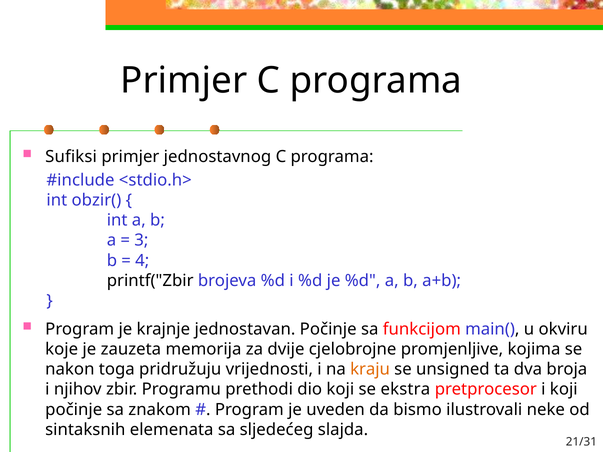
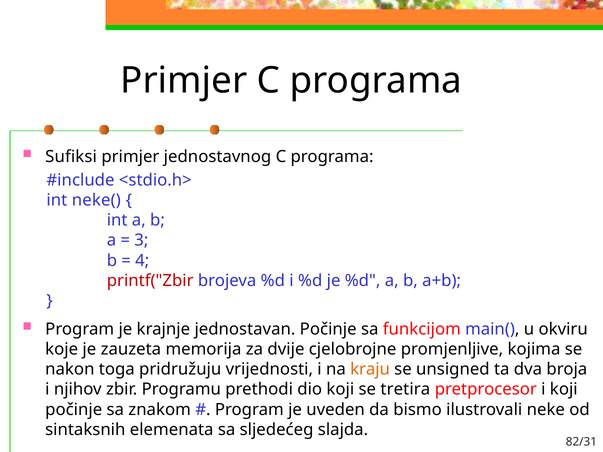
obzir(: obzir( -> neke( (96, 200)
printf("Zbir colour: black -> red (150, 281)
ekstra: ekstra -> tretira (405, 390)
21/31: 21/31 -> 82/31 (581, 442)
